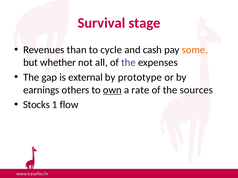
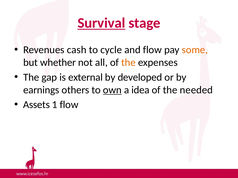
Survival underline: none -> present (101, 23)
than: than -> cash (77, 50)
and cash: cash -> flow (152, 50)
the colour: purple -> orange (128, 63)
prototype: prototype -> developed (140, 77)
rate: rate -> idea (140, 90)
sources: sources -> needed (196, 90)
Stocks: Stocks -> Assets (36, 105)
